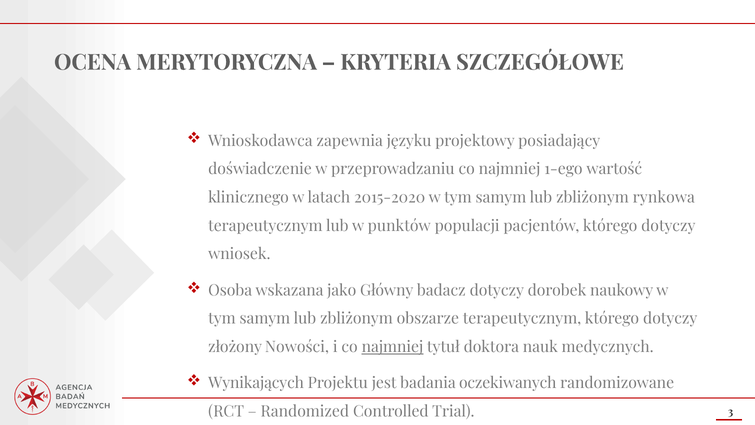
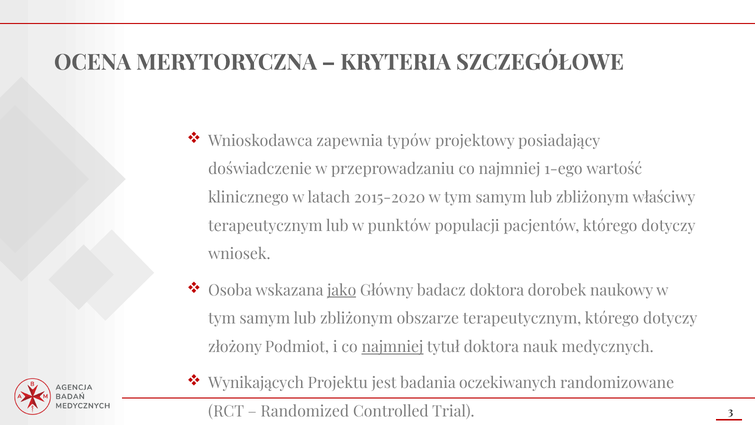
języku: języku -> typów (409, 141)
rynkowa: rynkowa -> właściwy (664, 197)
jako underline: none -> present (342, 290)
badacz dotyczy: dotyczy -> doktora (497, 290)
Nowości: Nowości -> Podmiot (297, 347)
